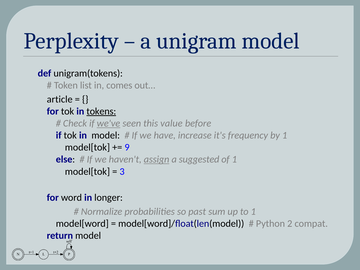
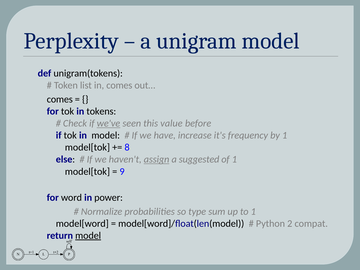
article: article -> comes (60, 99)
tokens underline: present -> none (101, 111)
9: 9 -> 8 (127, 147)
3: 3 -> 9 (122, 171)
longer: longer -> power (109, 197)
past: past -> type (197, 212)
model underline: none -> present (88, 236)
